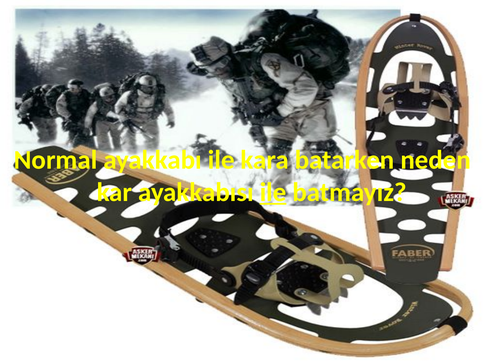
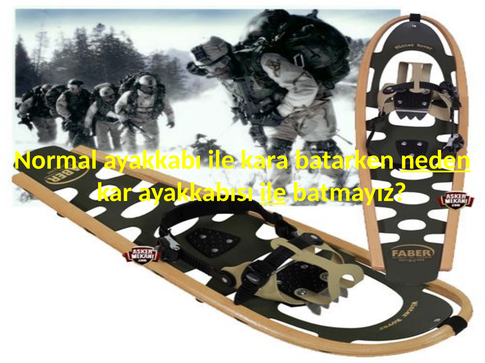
neden underline: none -> present (436, 160)
